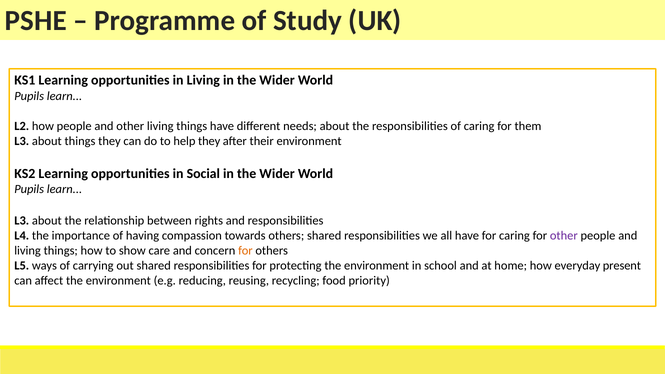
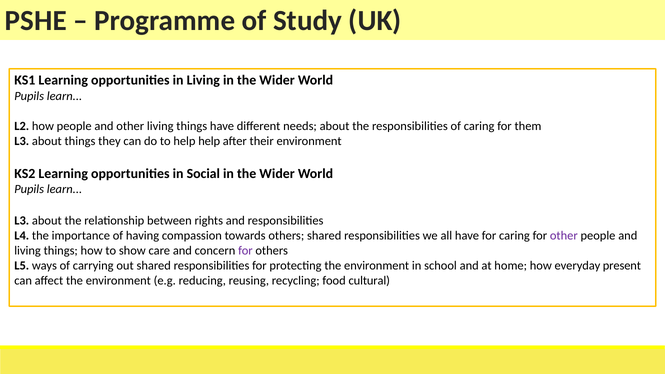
help they: they -> help (209, 141)
for colour: orange -> purple (245, 251)
priority: priority -> cultural (369, 281)
